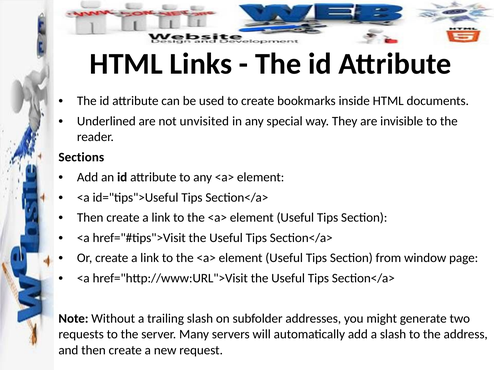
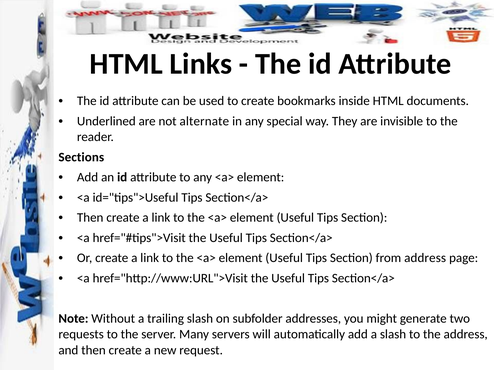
unvisited: unvisited -> alternate (204, 121)
from window: window -> address (425, 258)
